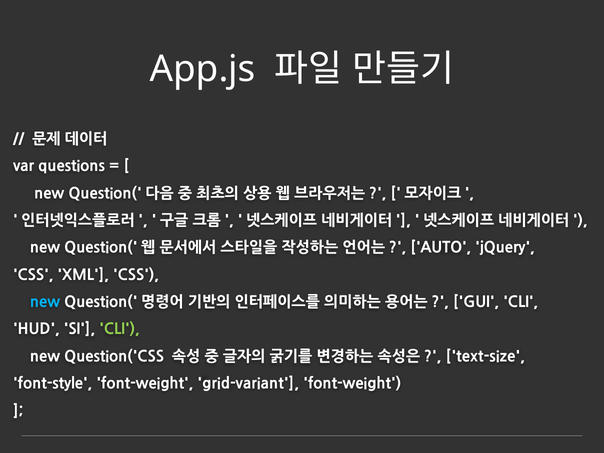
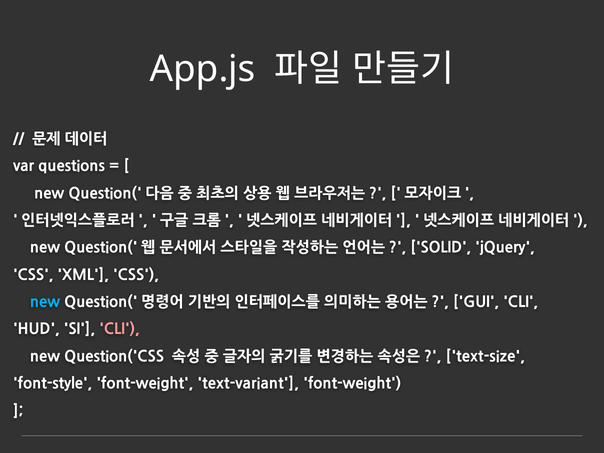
AUTO: AUTO -> SOLID (441, 248)
CLI colour: light green -> pink (119, 329)
grid-variant: grid-variant -> text-variant (248, 384)
